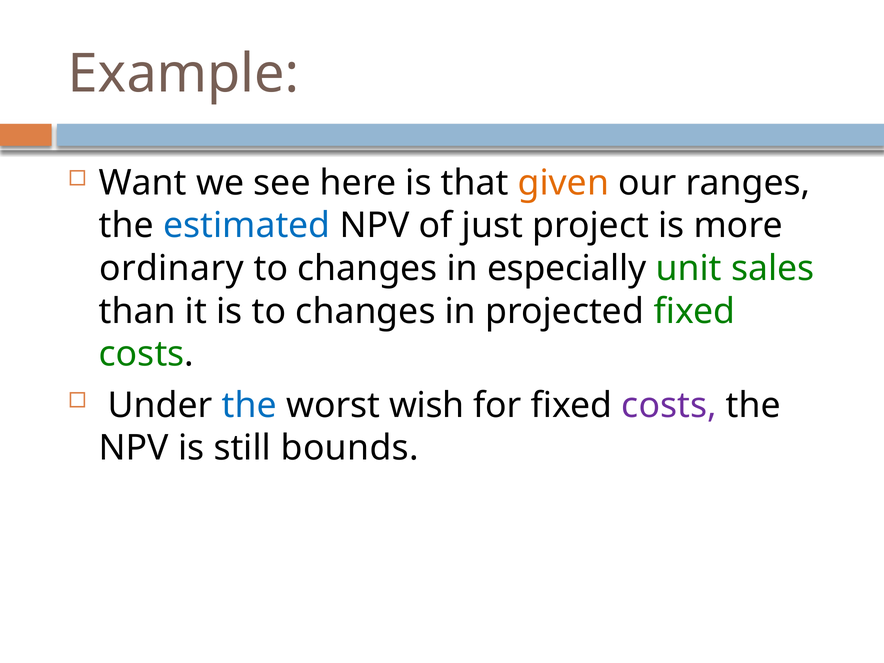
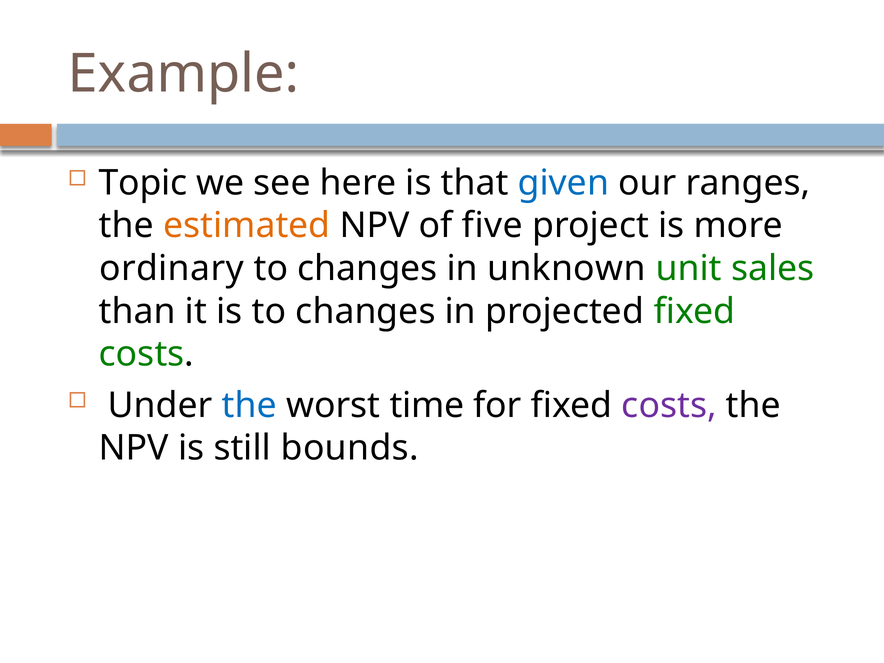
Want: Want -> Topic (143, 183)
given colour: orange -> blue (563, 183)
estimated colour: blue -> orange (247, 226)
just: just -> five (492, 226)
especially: especially -> unknown (566, 268)
wish: wish -> time (427, 405)
